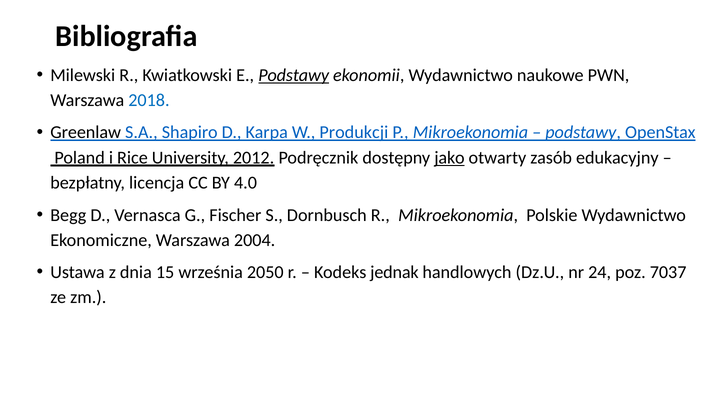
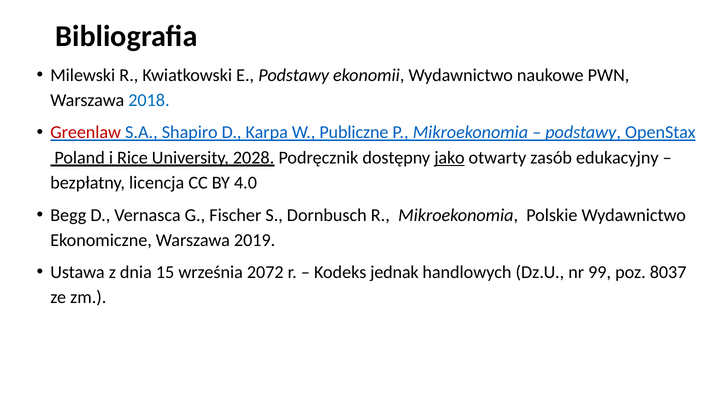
Podstawy underline: present -> none (294, 75)
Greenlaw colour: black -> red (86, 132)
Produkcji: Produkcji -> Publiczne (354, 132)
2012: 2012 -> 2028 (254, 158)
2004: 2004 -> 2019 (255, 240)
2050: 2050 -> 2072 (265, 272)
24: 24 -> 99 (600, 272)
7037: 7037 -> 8037 (668, 272)
